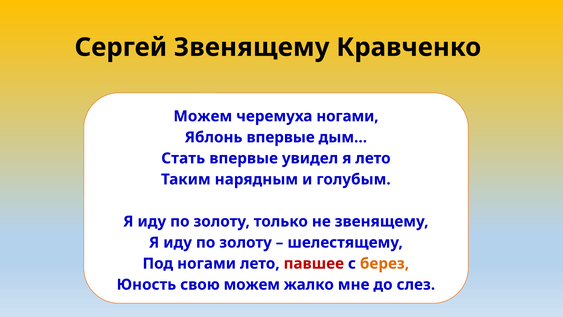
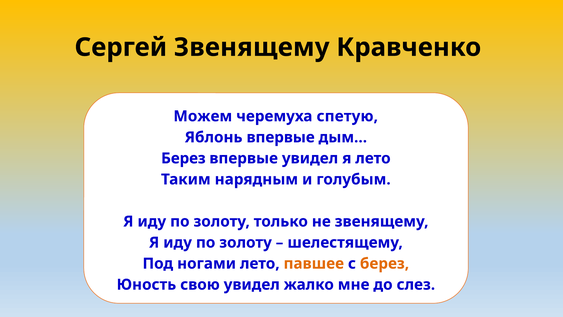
черемуха ногами: ногами -> спетую (347, 116)
Стать: Стать -> Берез (183, 158)
павшее colour: red -> orange (314, 263)
свою можем: можем -> увидел (252, 284)
